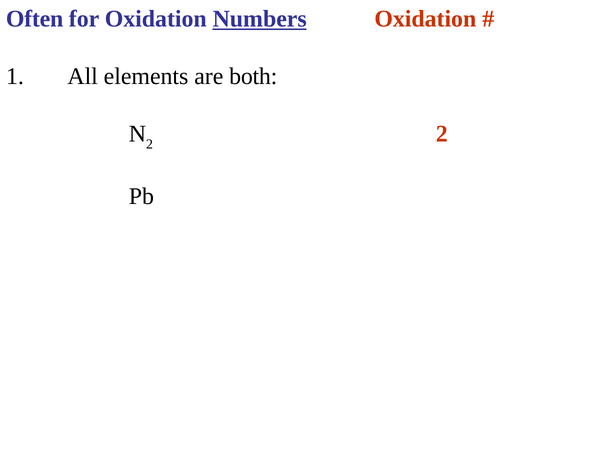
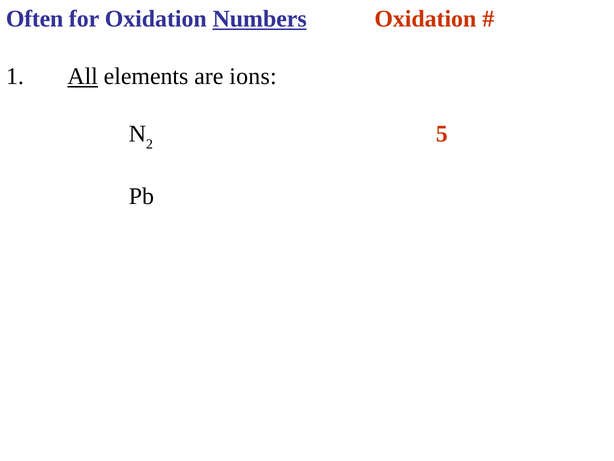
All underline: none -> present (83, 76)
both: both -> ions (253, 76)
2: 2 -> 5 (442, 134)
